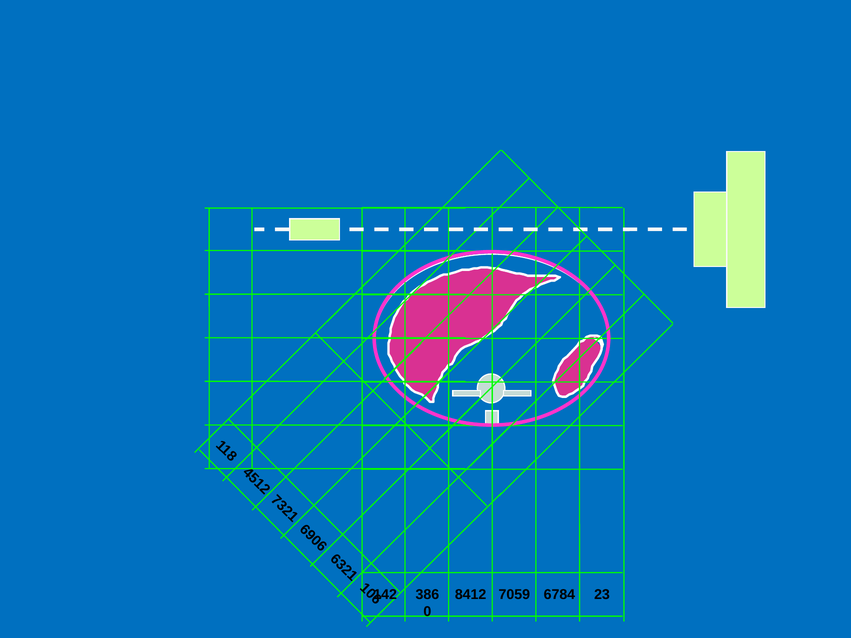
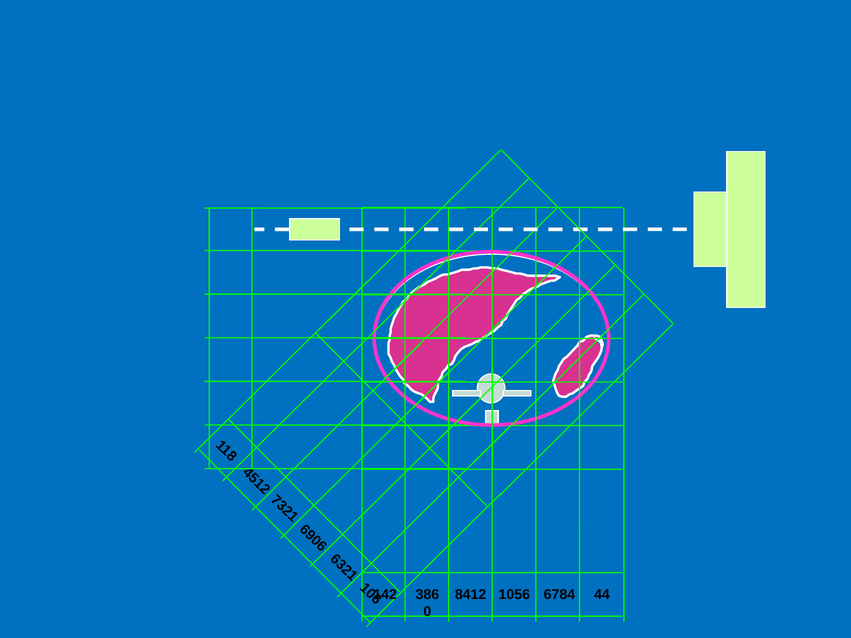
7059: 7059 -> 1056 (514, 595)
23: 23 -> 44 (602, 595)
